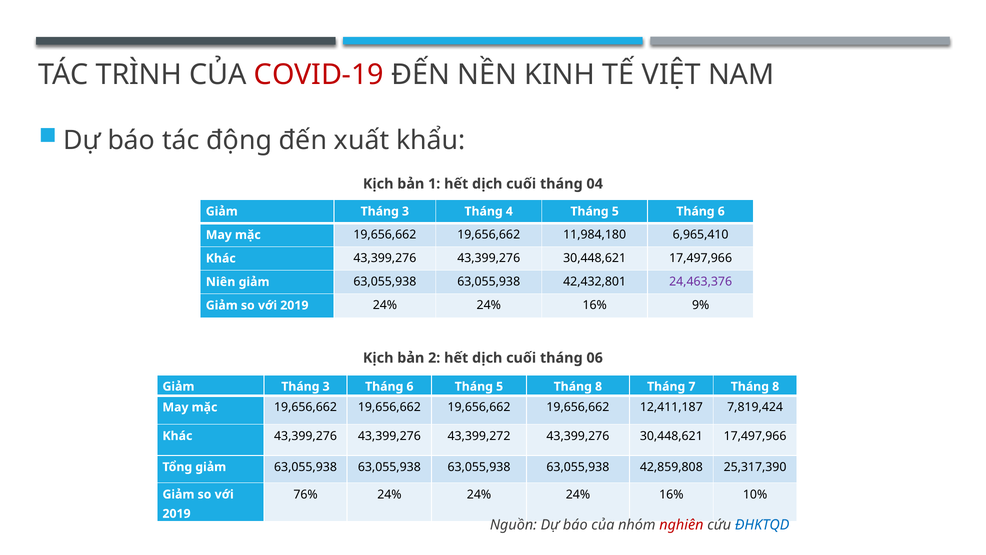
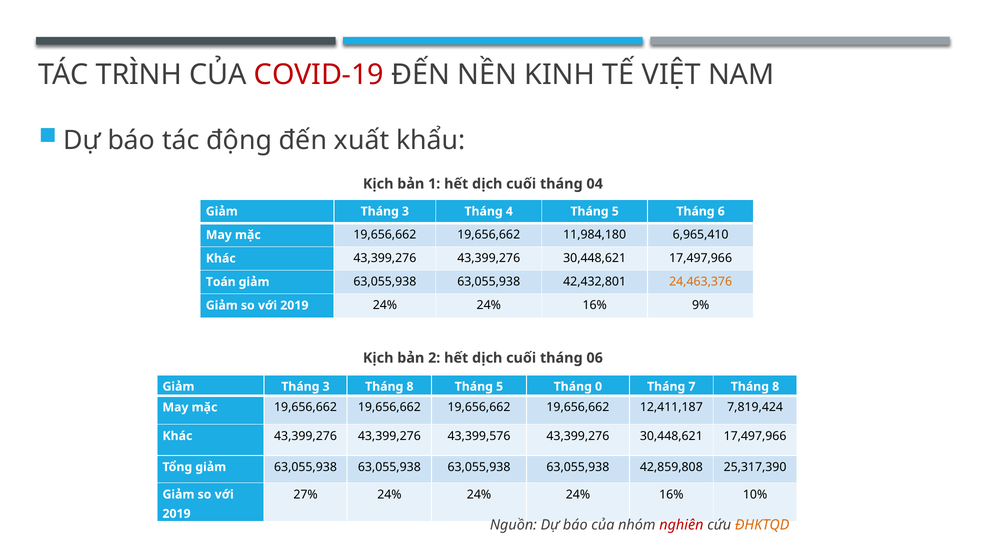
Niên: Niên -> Toán (221, 282)
24,463,376 colour: purple -> orange (701, 282)
3 Tháng 6: 6 -> 8 (410, 386)
5 Tháng 8: 8 -> 0 (599, 386)
43,399,272: 43,399,272 -> 43,399,576 (479, 436)
76%: 76% -> 27% (306, 494)
ĐHKTQD colour: blue -> orange (762, 525)
